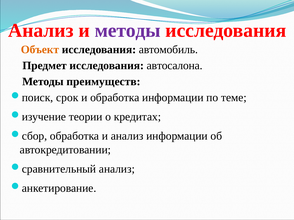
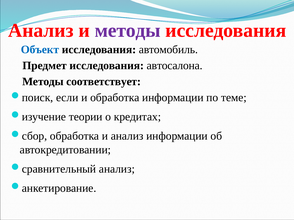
Объект colour: orange -> blue (40, 50)
преимуществ: преимуществ -> соответствует (104, 82)
срок: срок -> если (67, 98)
